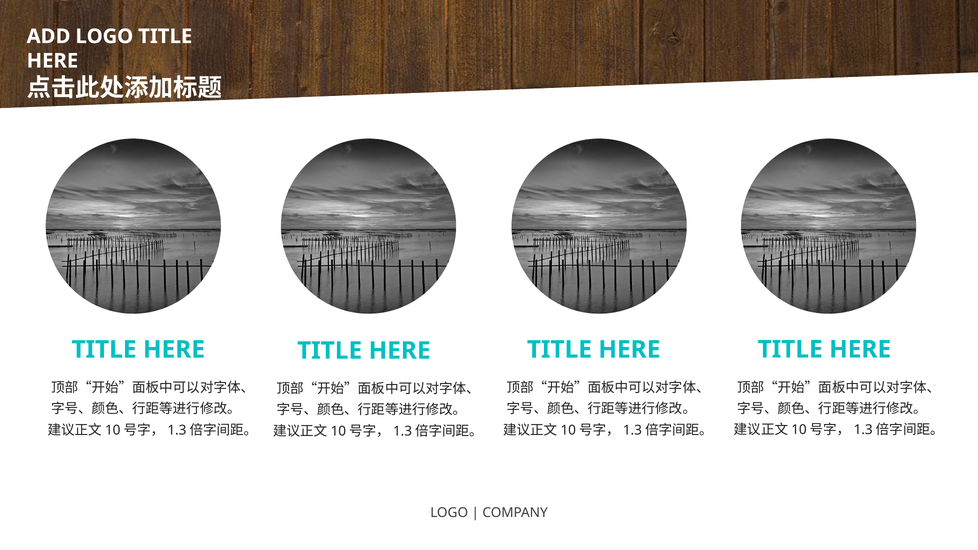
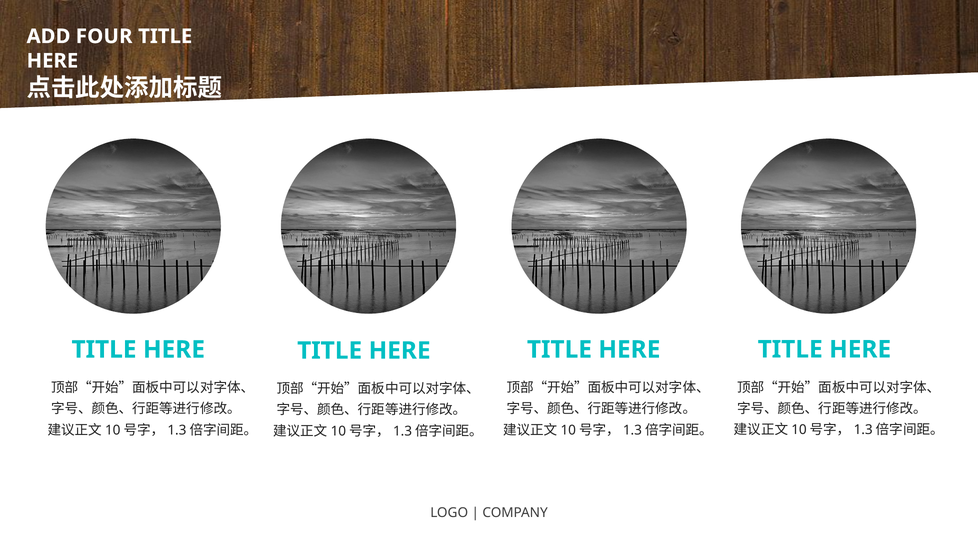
ADD LOGO: LOGO -> FOUR (104, 36)
